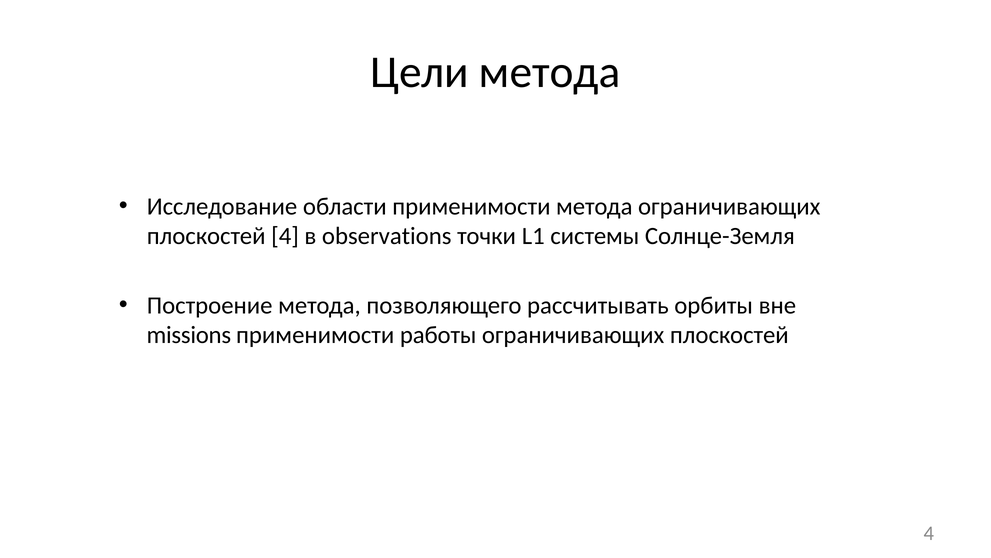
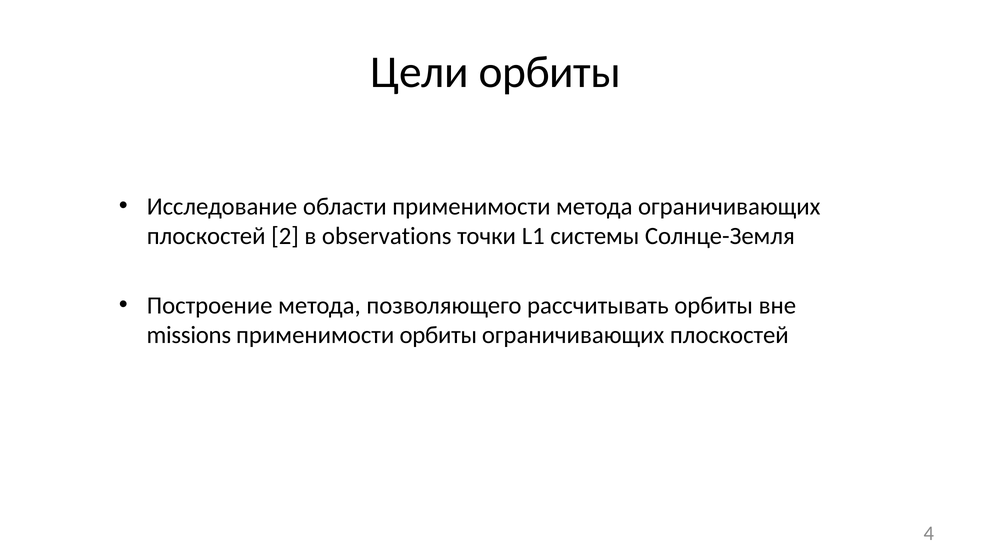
Цели метода: метода -> орбиты (550, 72)
плоскостей 4: 4 -> 2 (285, 236)
применимости работы: работы -> орбиты (438, 335)
